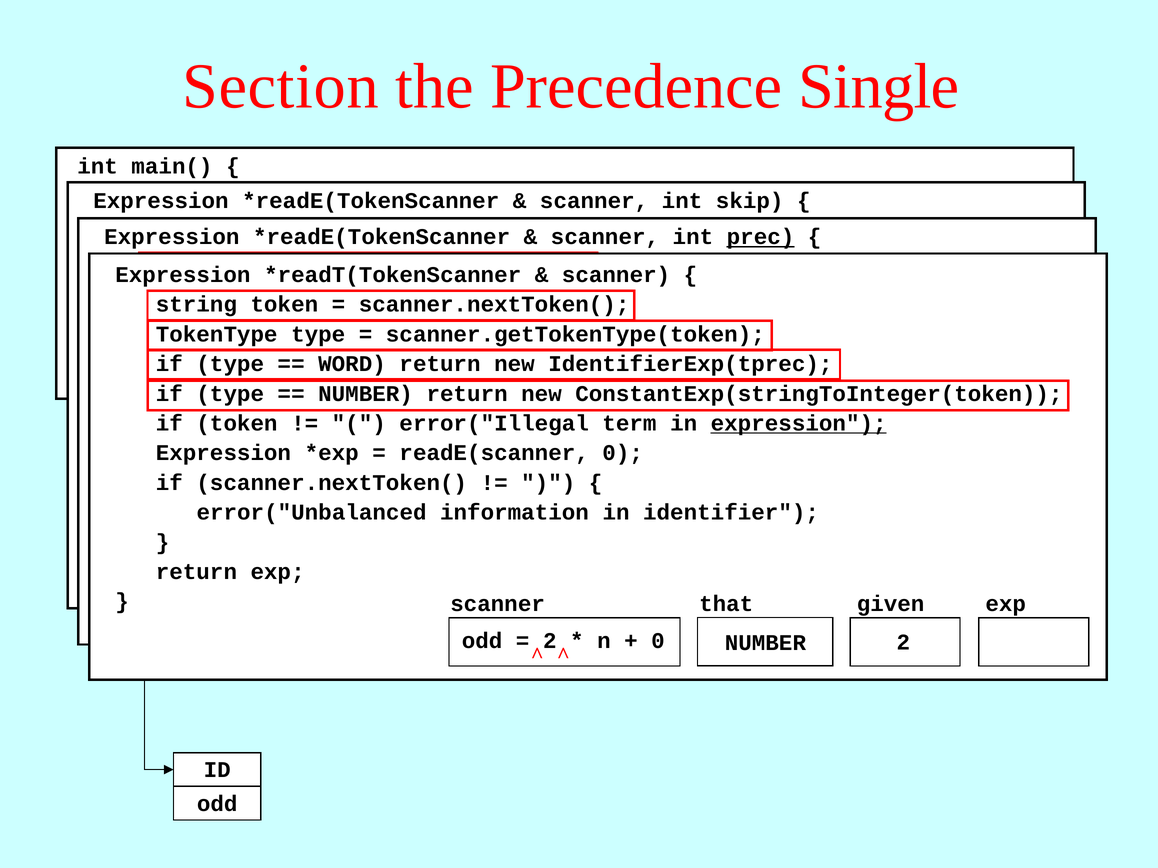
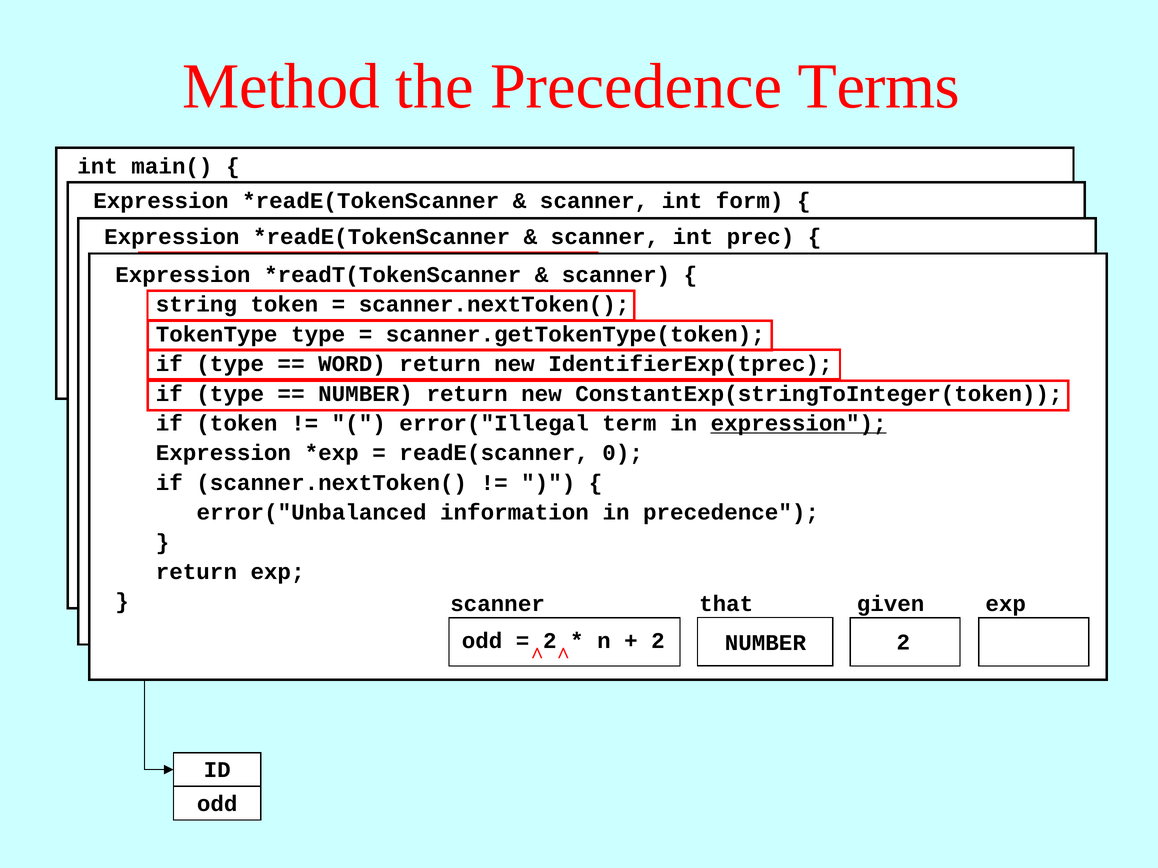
Section: Section -> Method (281, 87)
Single: Single -> Terms (879, 87)
skip: skip -> form (750, 201)
prec underline: present -> none (761, 237)
in identifier: identifier -> precedence (731, 513)
0: 0 -> 2 (658, 641)
